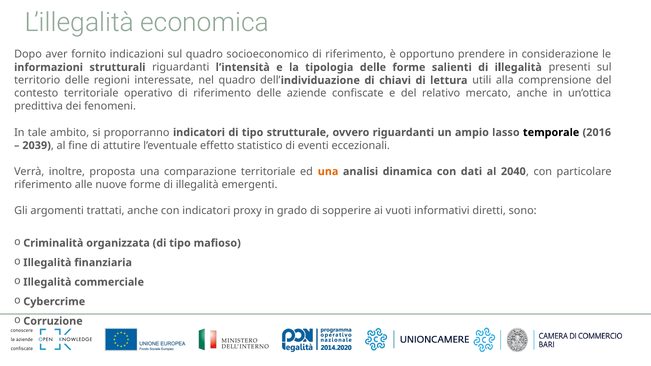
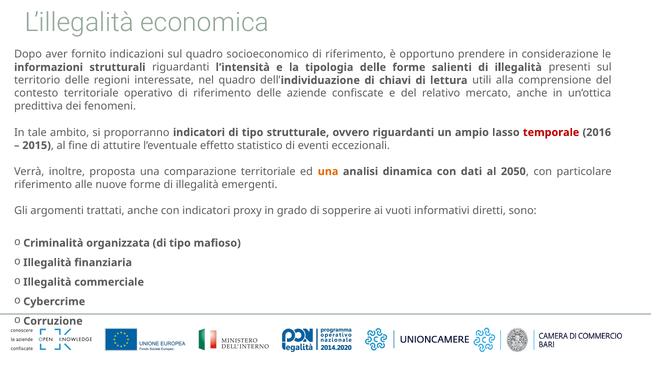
temporale colour: black -> red (551, 132)
2039: 2039 -> 2015 (37, 146)
2040: 2040 -> 2050 (513, 172)
